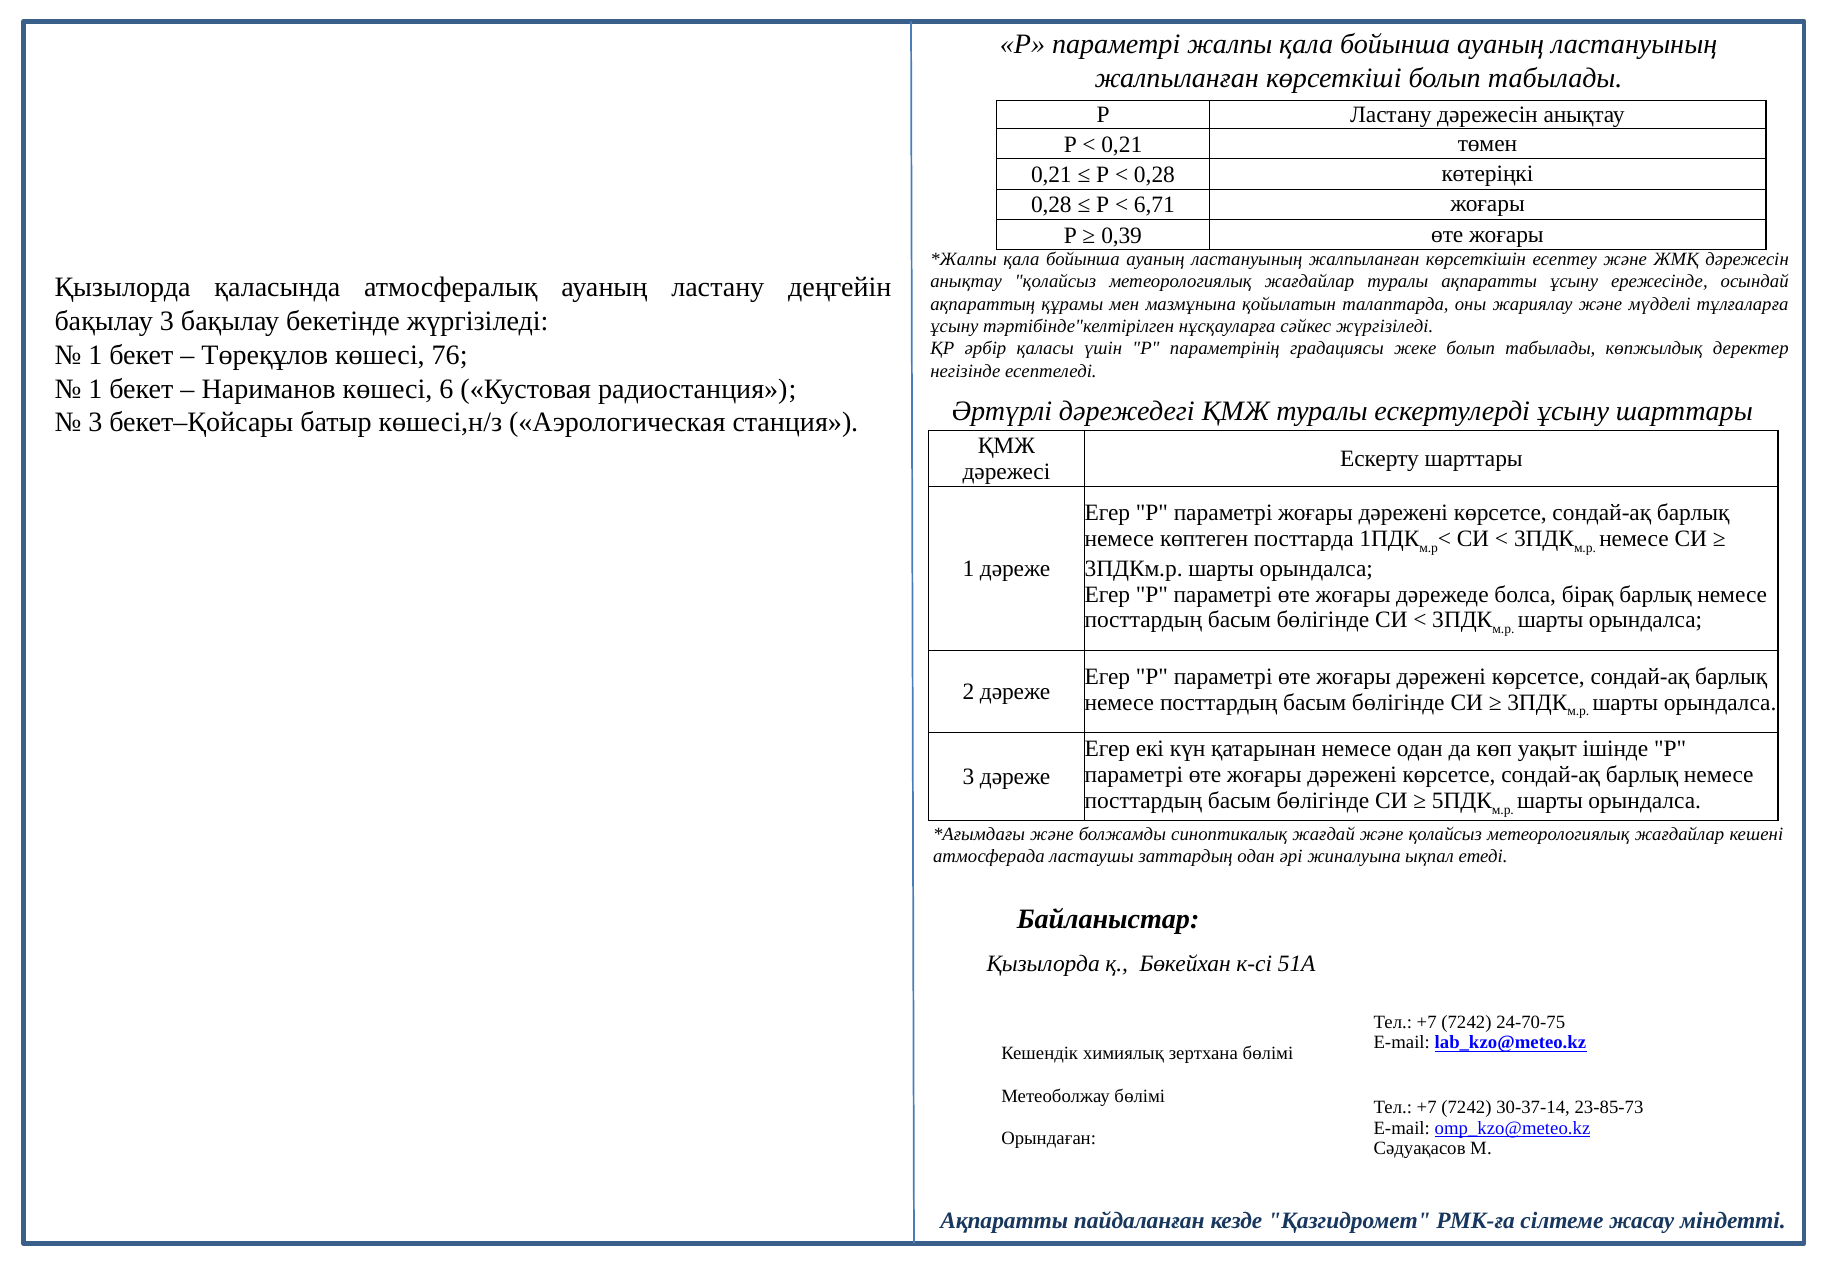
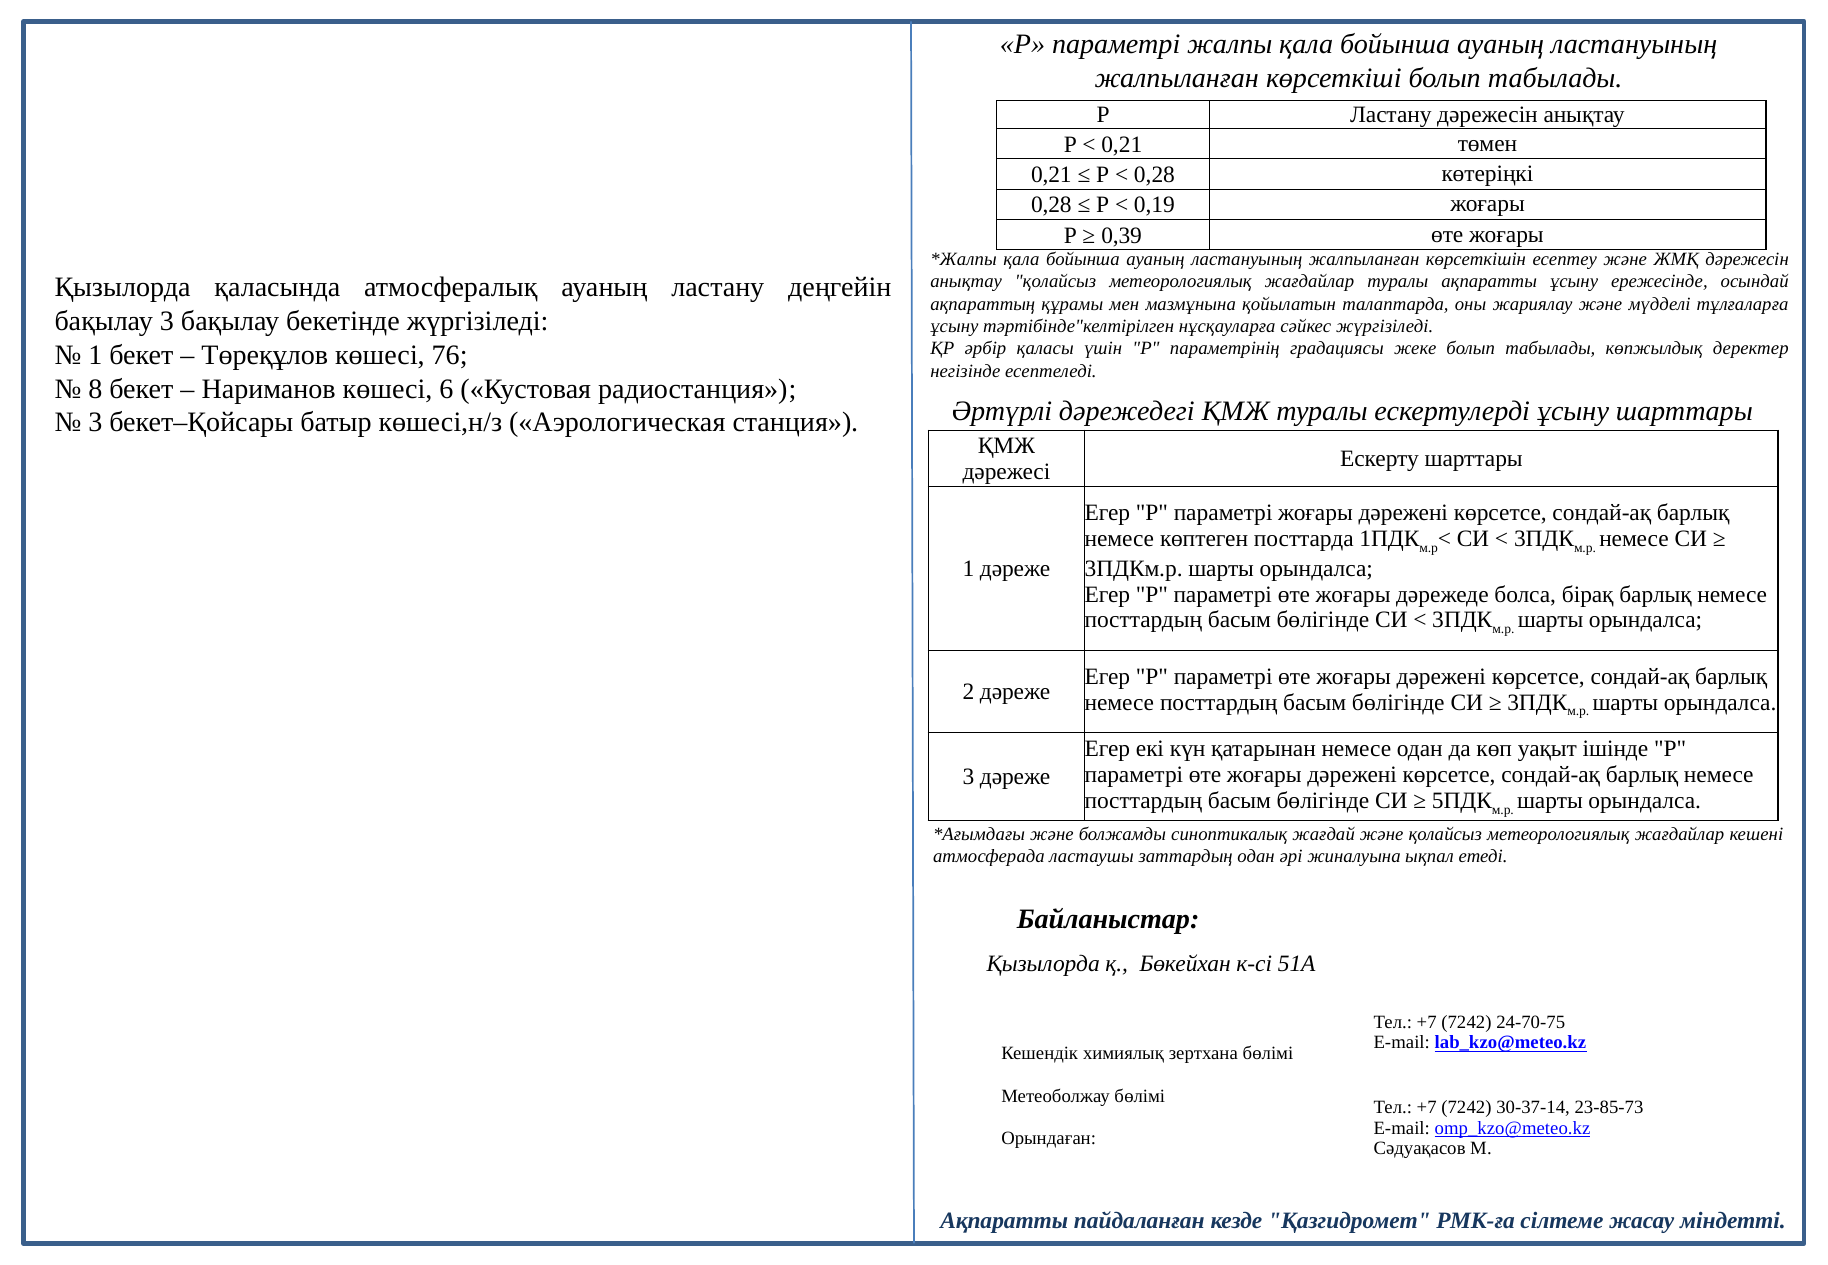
6,71: 6,71 -> 0,19 (1154, 205)
1: 1 -> 8 (95, 389)
